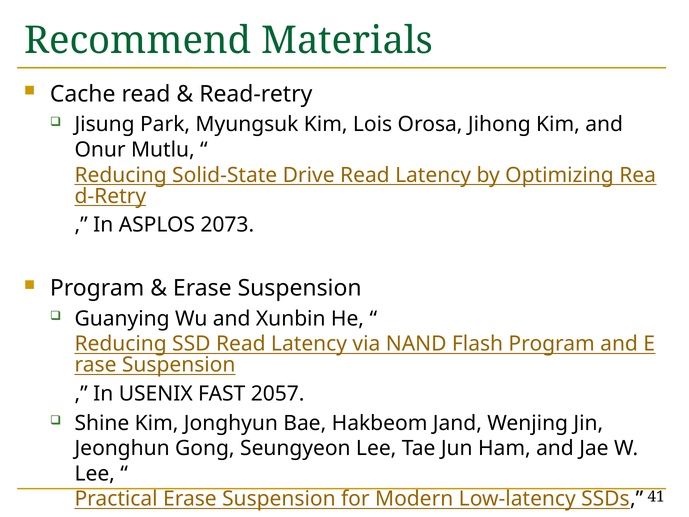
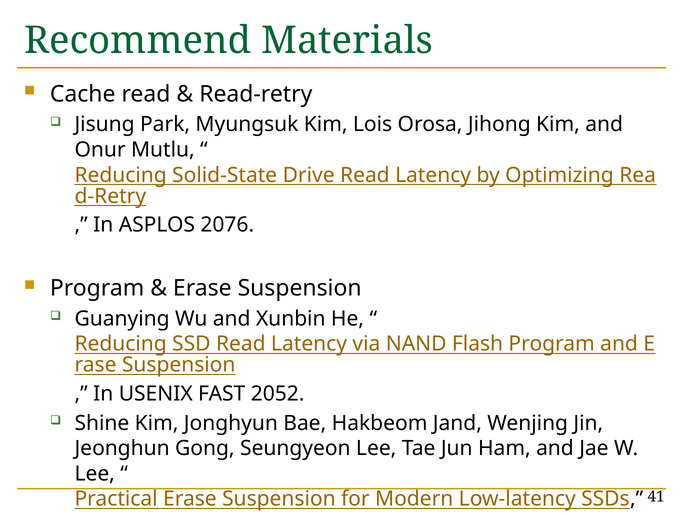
2073: 2073 -> 2076 (227, 225)
2057: 2057 -> 2052 (278, 393)
